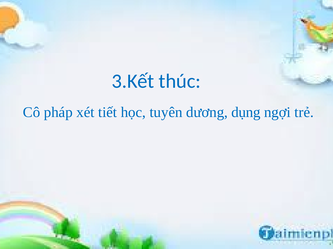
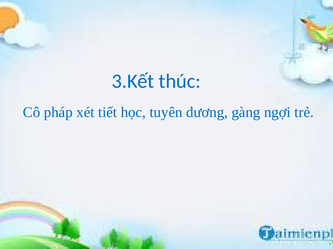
dụng: dụng -> gàng (246, 113)
